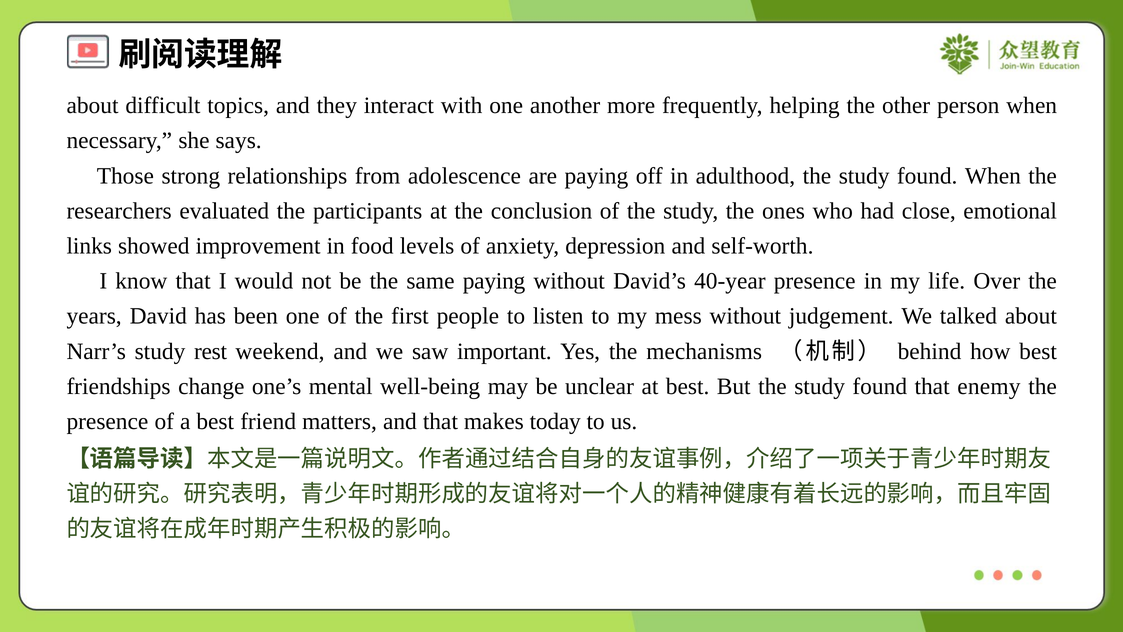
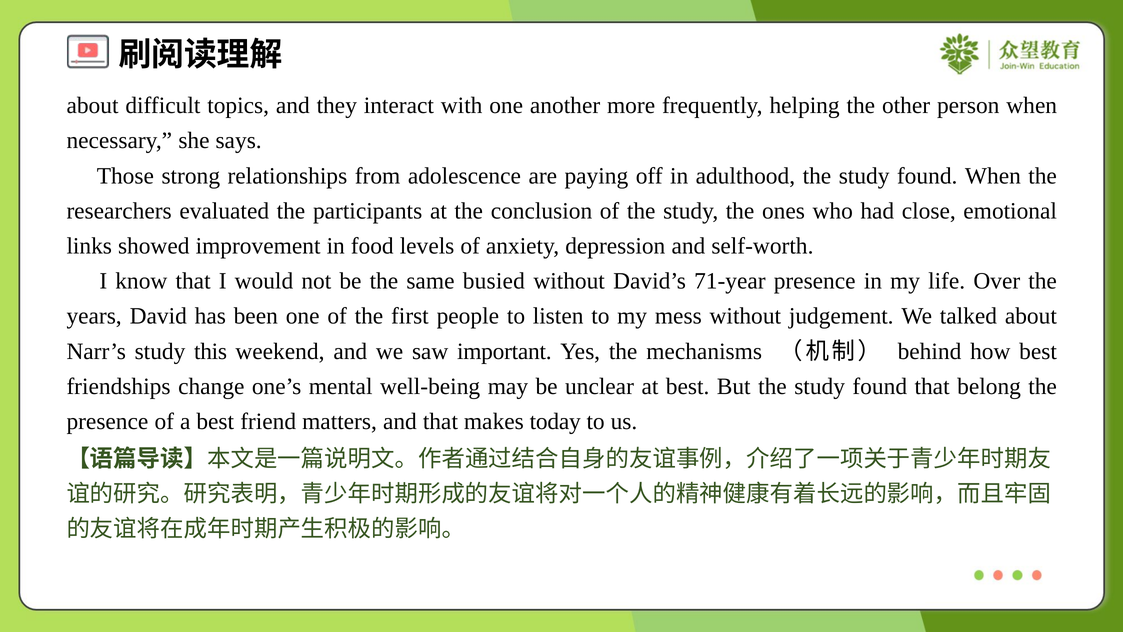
same paying: paying -> busied (494, 281)
40-year: 40-year -> 71-year (730, 281)
rest: rest -> this (211, 351)
enemy: enemy -> belong (989, 386)
